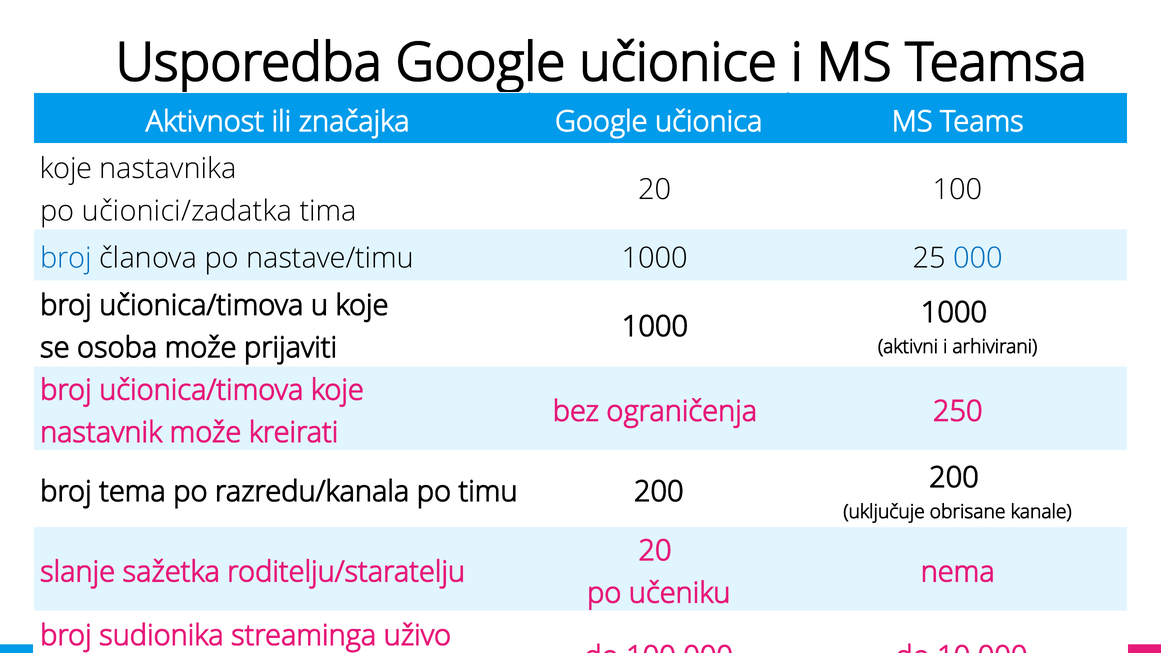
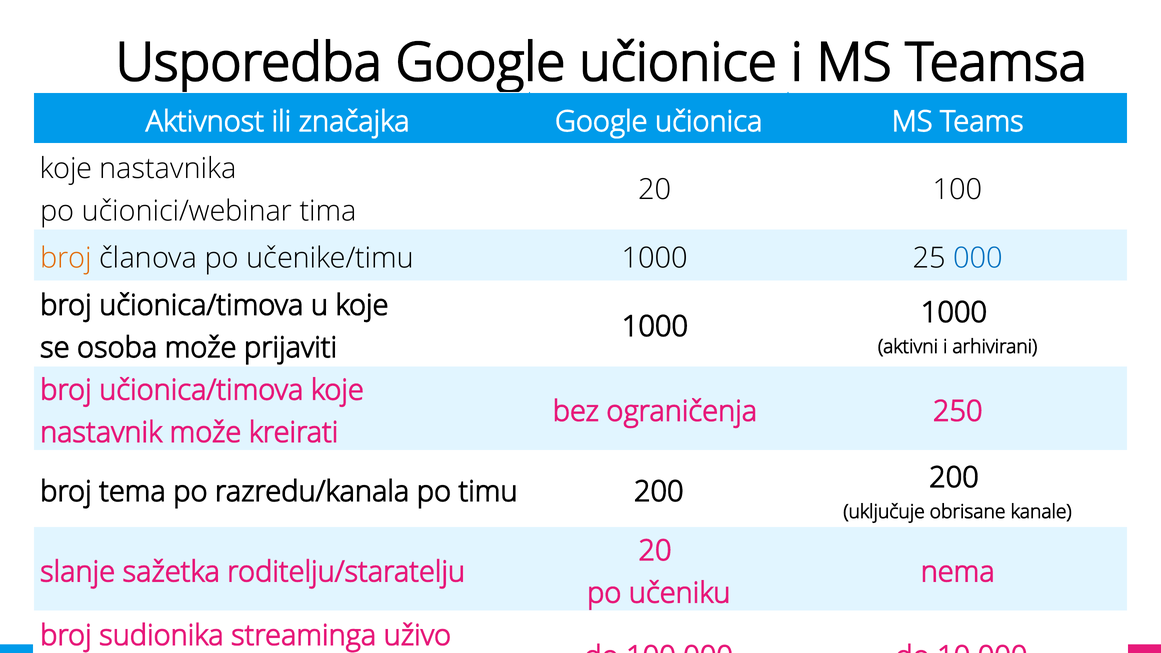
učionici/zadatka: učionici/zadatka -> učionici/webinar (187, 211)
broj colour: blue -> orange (66, 258)
nastave/timu: nastave/timu -> učenike/timu (330, 258)
